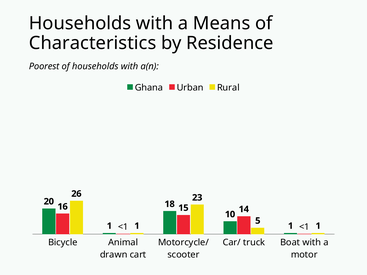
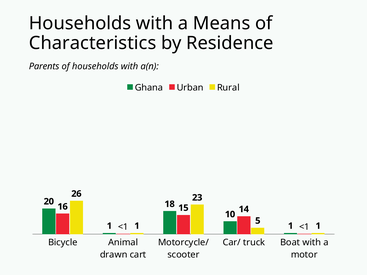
Poorest: Poorest -> Parents (44, 66)
